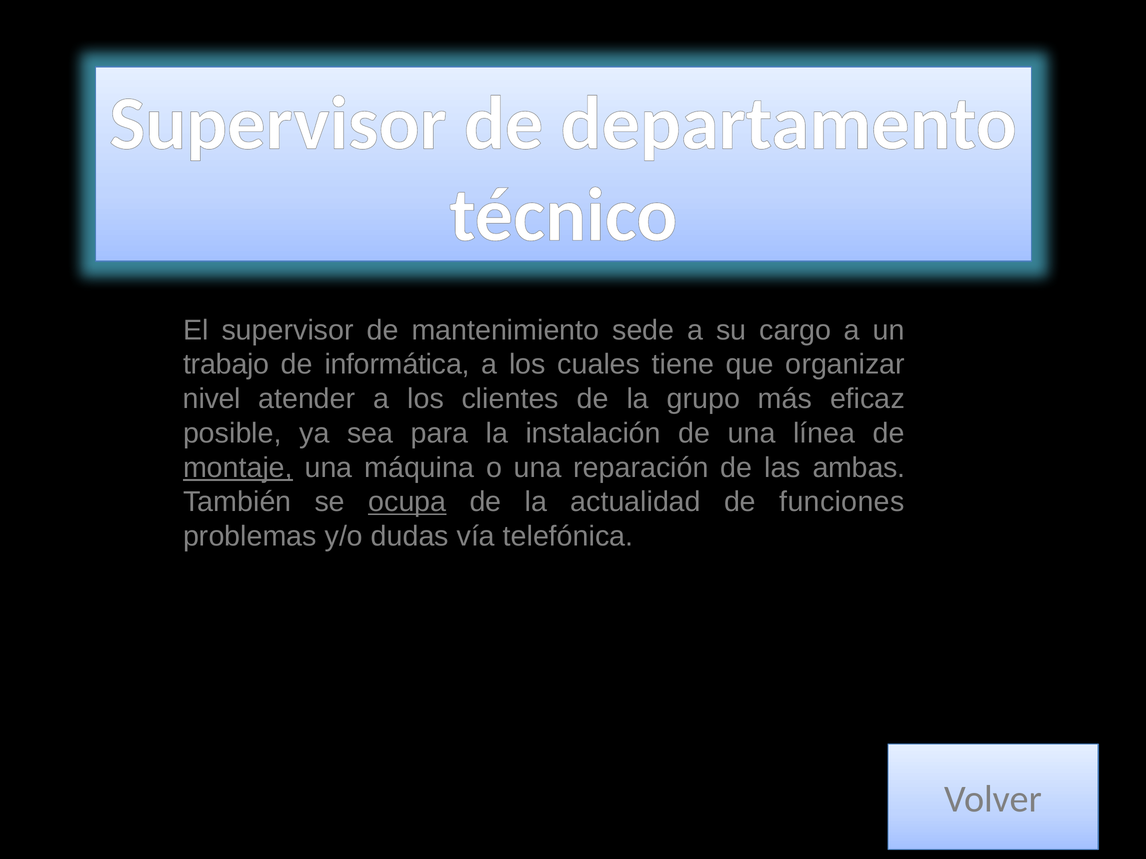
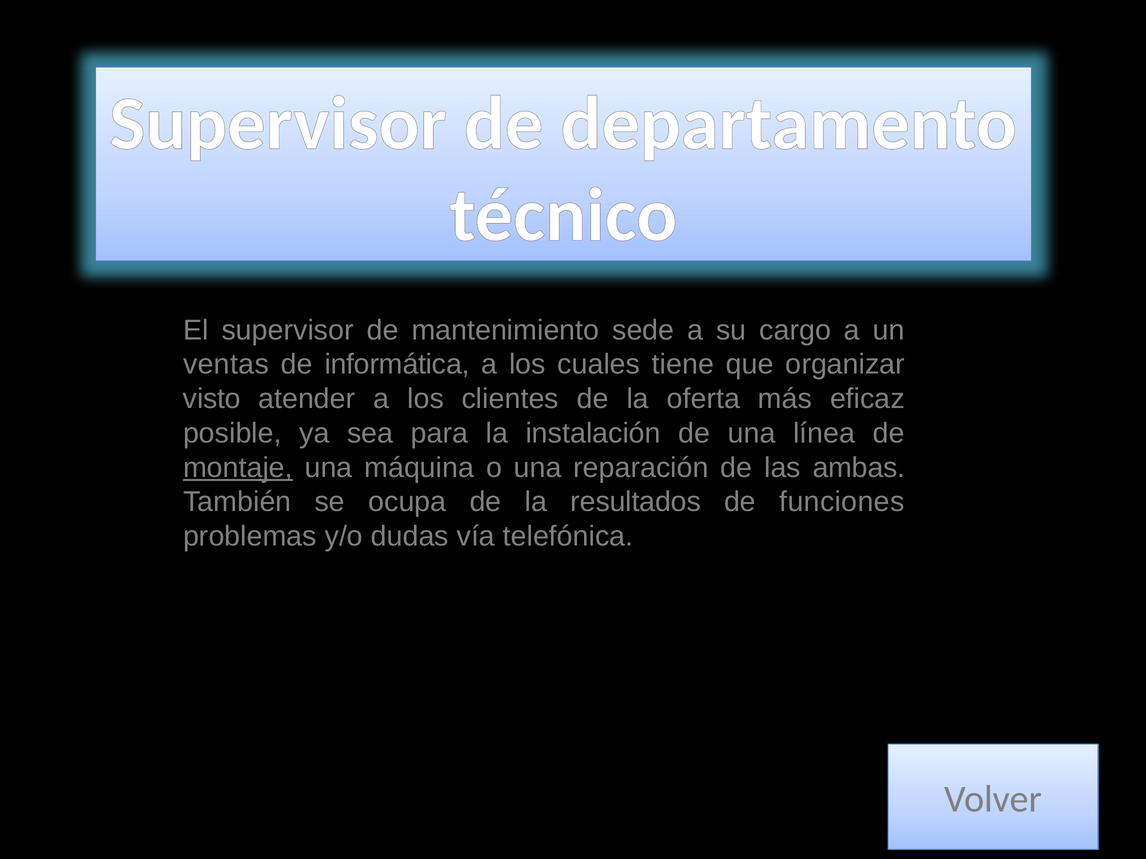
trabajo: trabajo -> ventas (226, 365)
nivel: nivel -> visto (212, 399)
grupo: grupo -> oferta (703, 399)
ocupa underline: present -> none (407, 502)
actualidad: actualidad -> resultados (636, 502)
